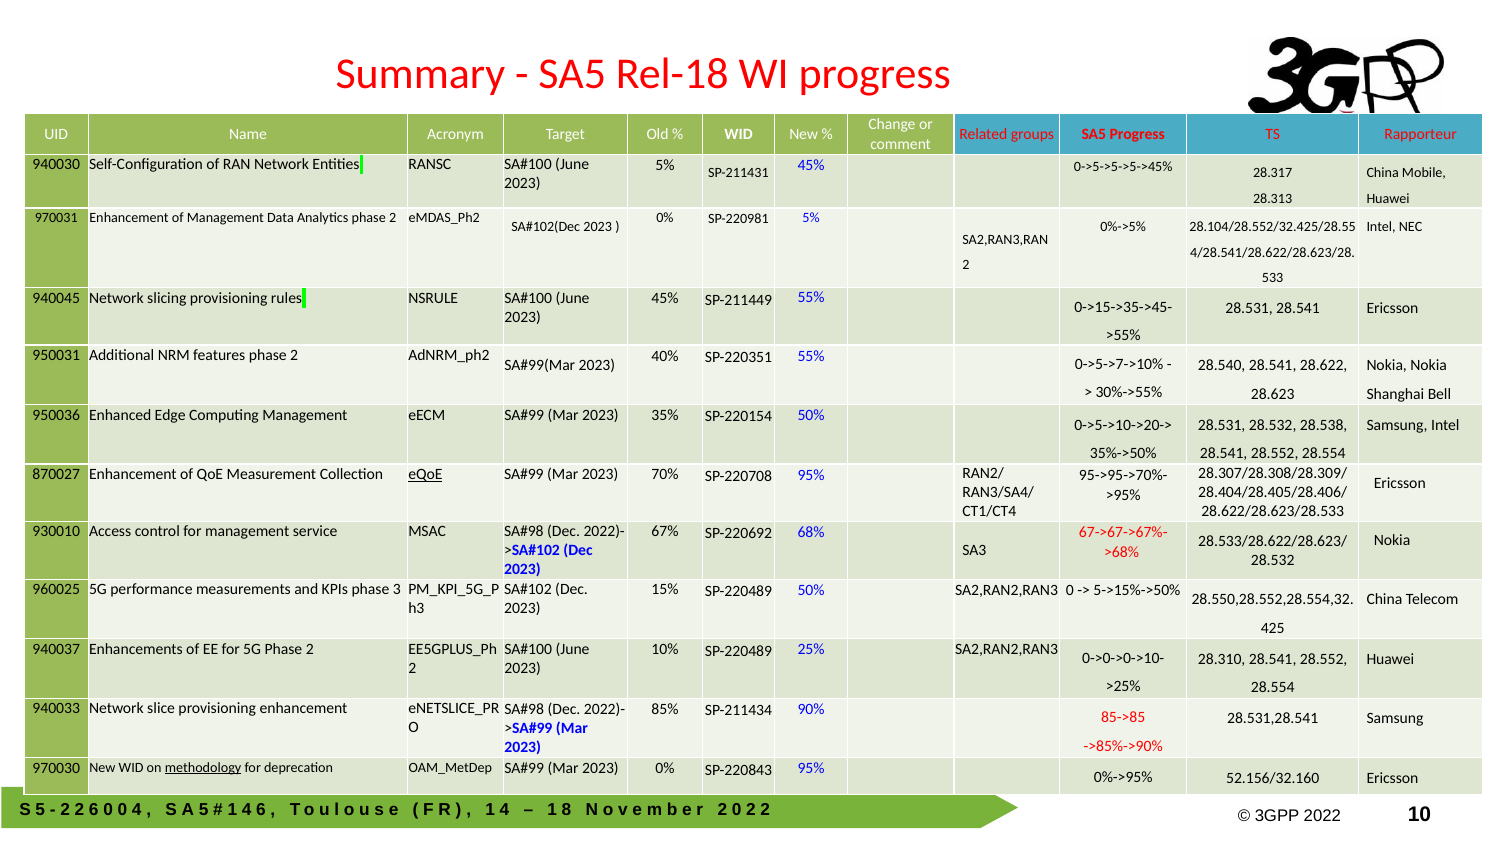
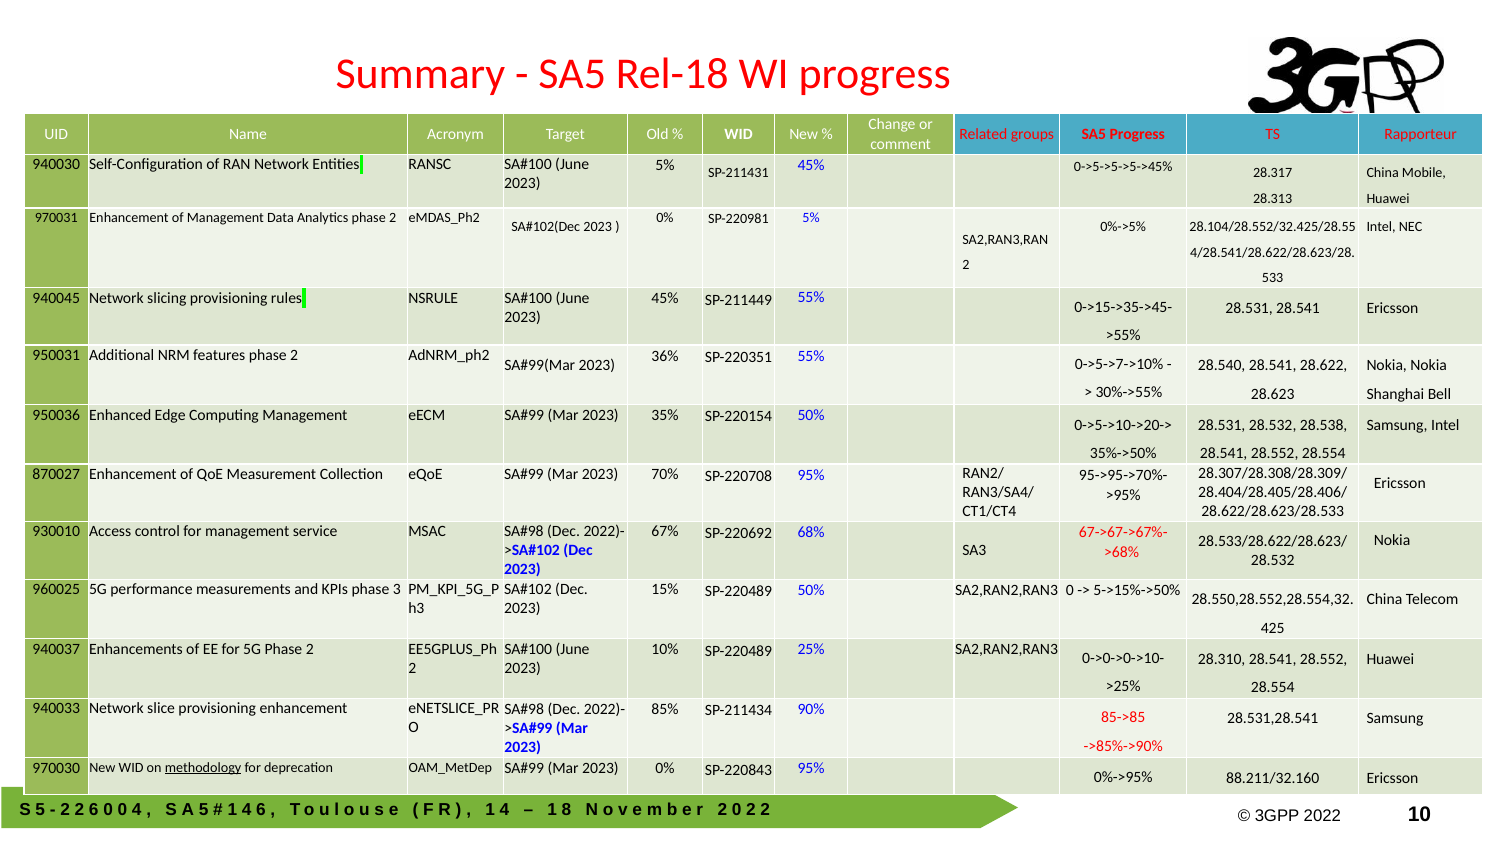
40%: 40% -> 36% (665, 356)
eQoE underline: present -> none (425, 474)
52.156/32.160: 52.156/32.160 -> 88.211/32.160 (1273, 778)
